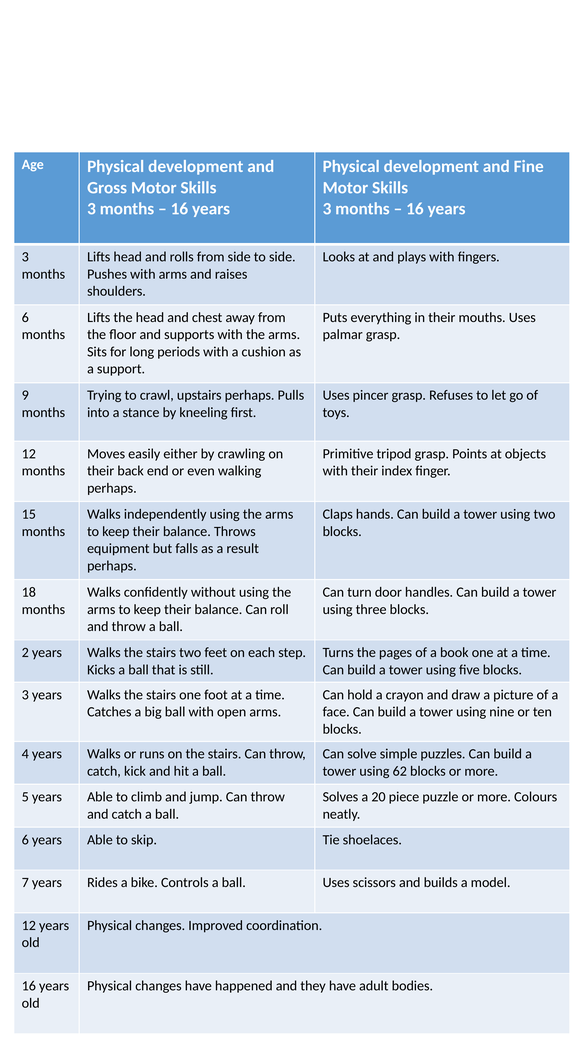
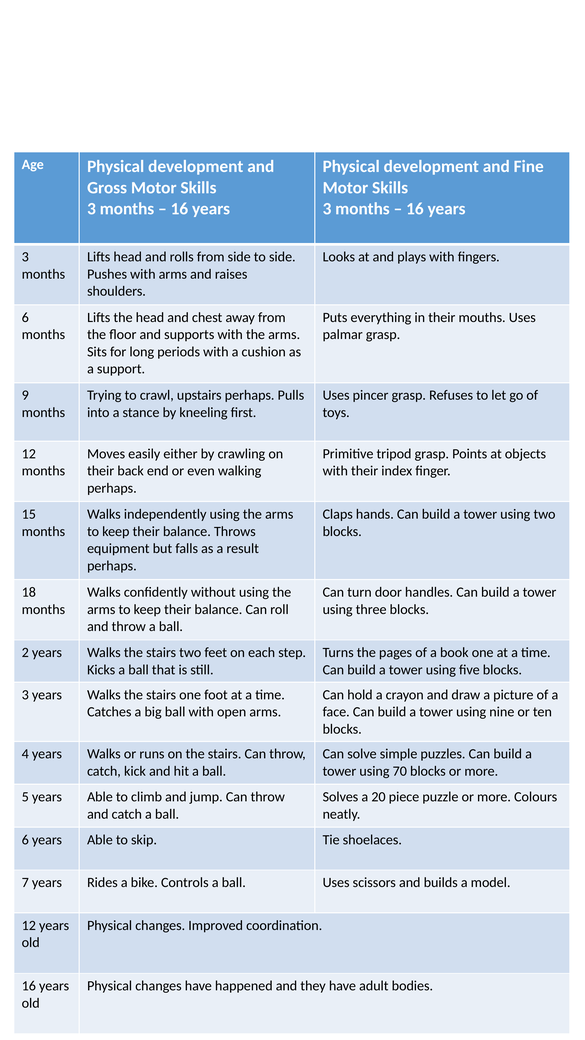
62: 62 -> 70 (400, 771)
